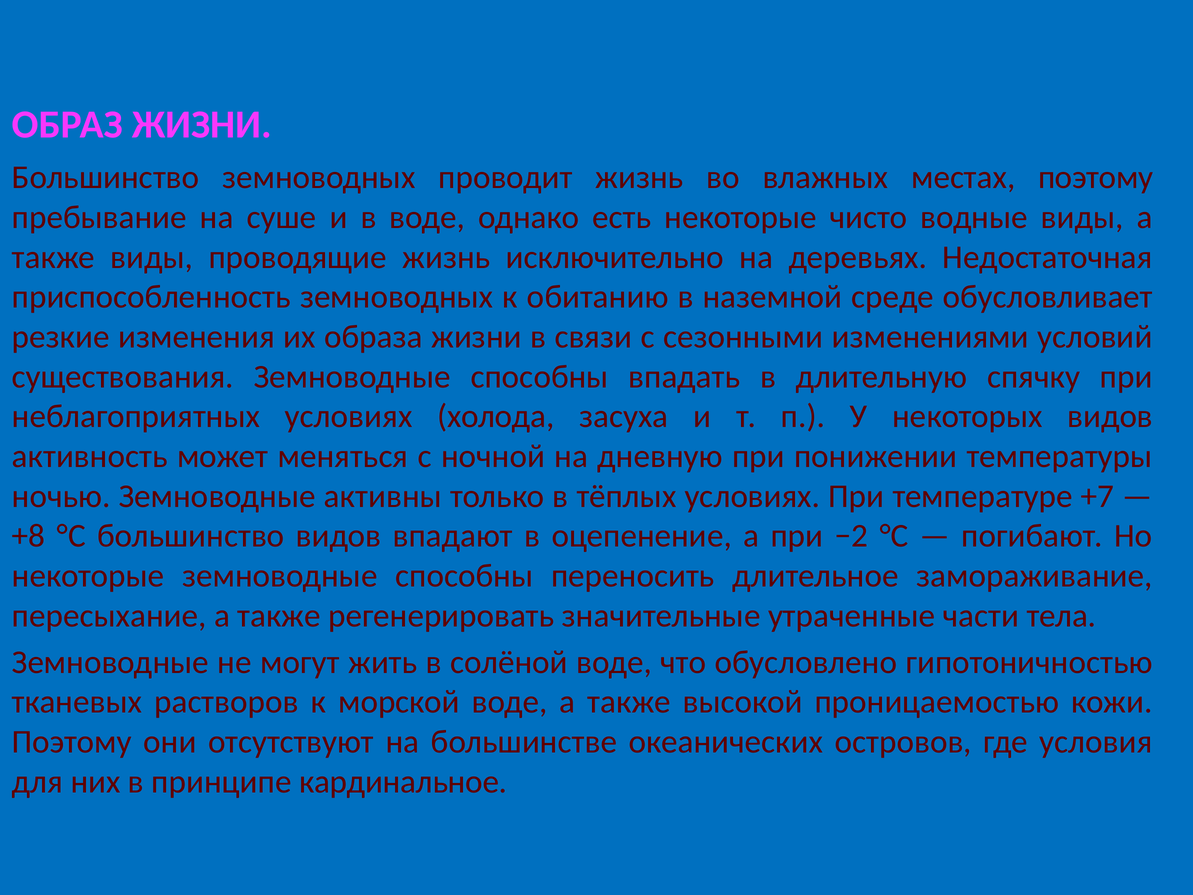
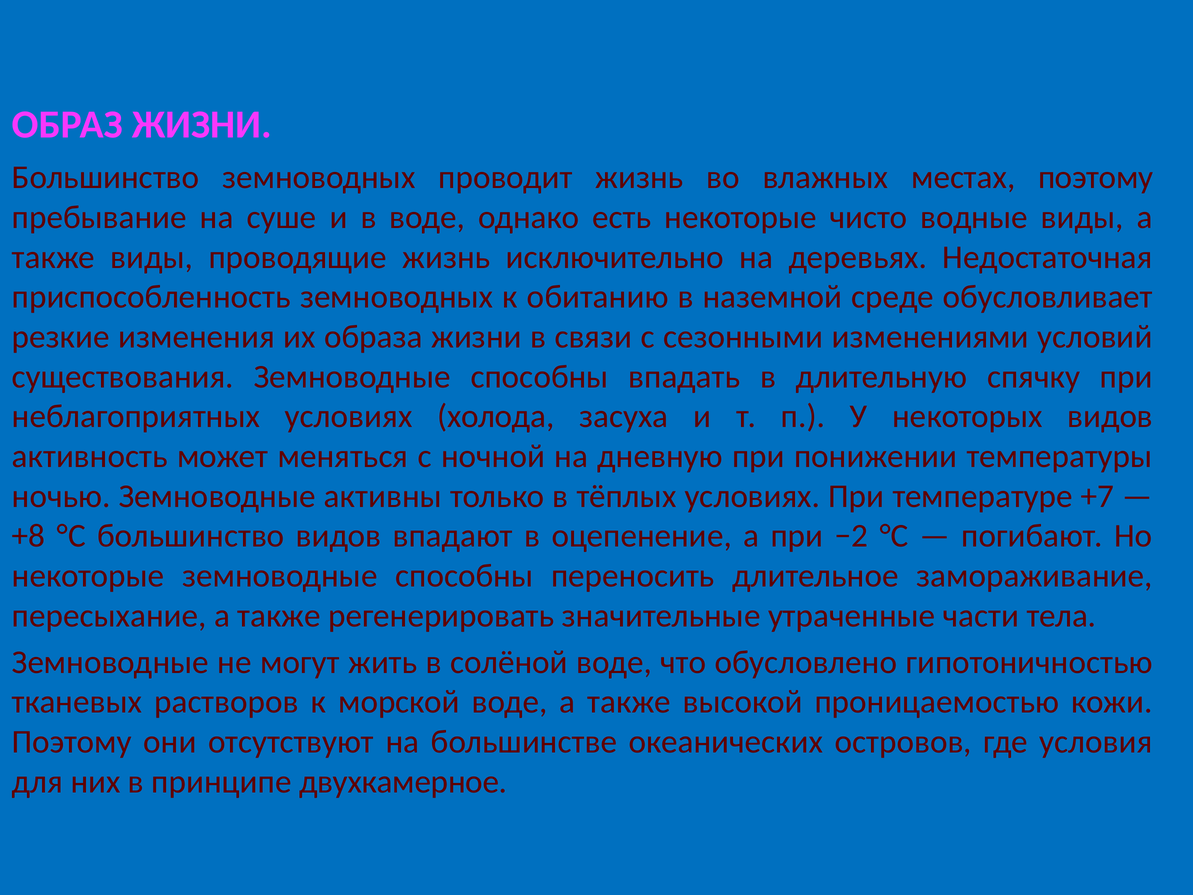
кардинальное: кардинальное -> двухкамерное (403, 781)
